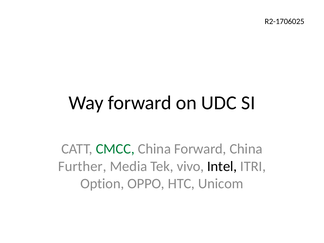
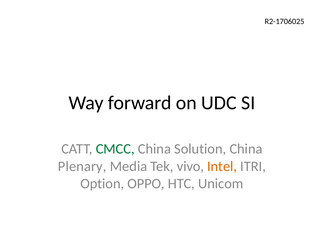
China Forward: Forward -> Solution (200, 149)
Further: Further -> Plenary (82, 166)
Intel colour: black -> orange (222, 166)
